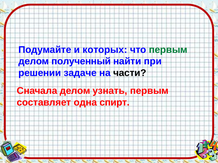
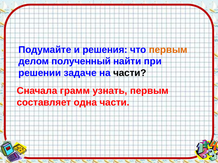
которых: которых -> решения (105, 50)
первым colour: green -> orange (168, 50)
Сначала делом: делом -> грамм (75, 91)
одна спирт: спирт -> части (115, 103)
